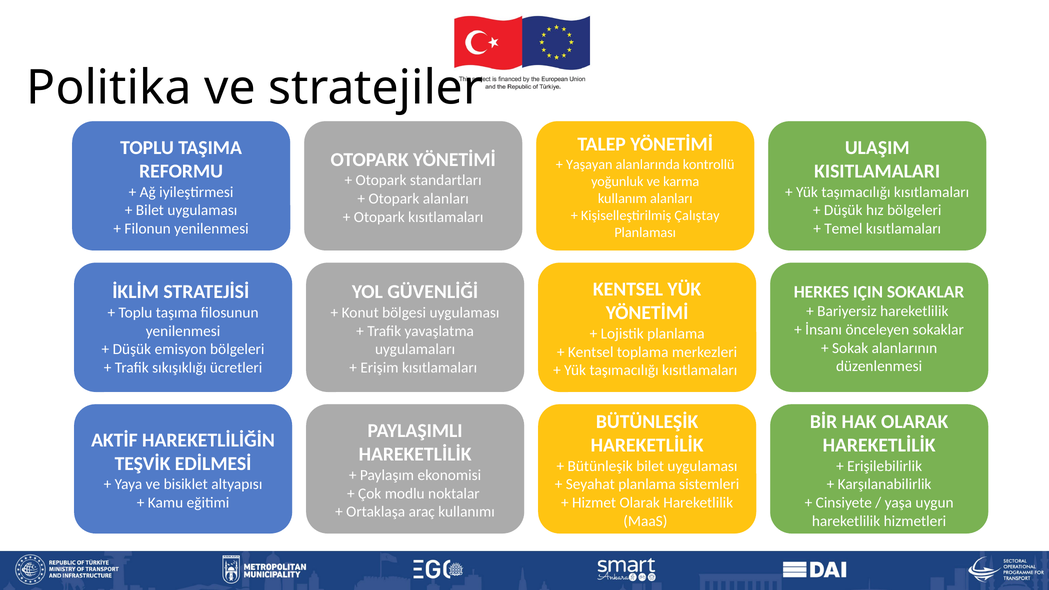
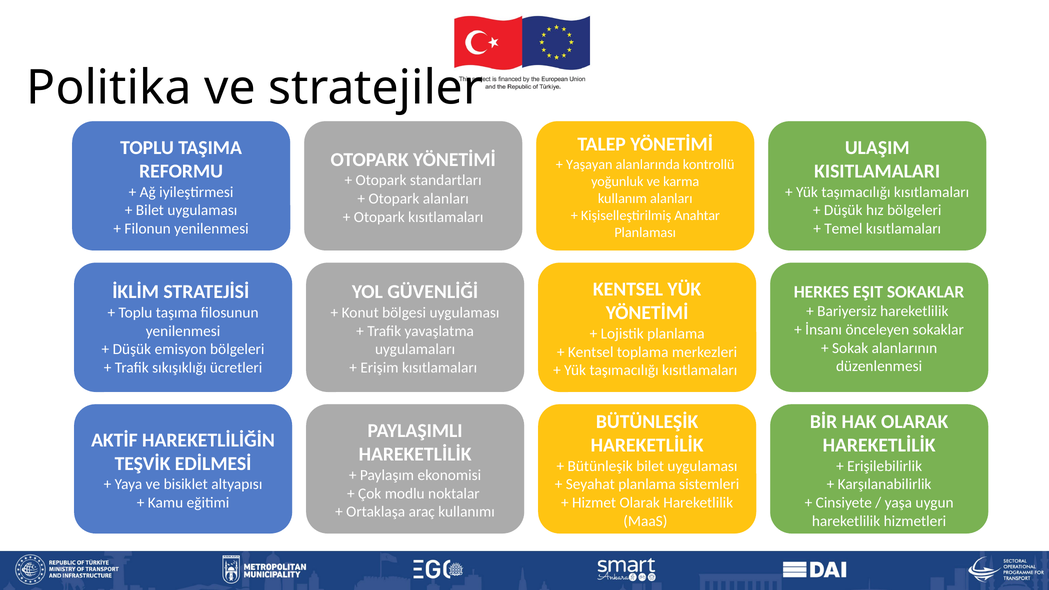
Çalıştay: Çalıştay -> Anahtar (697, 216)
IÇIN: IÇIN -> EŞIT (868, 292)
